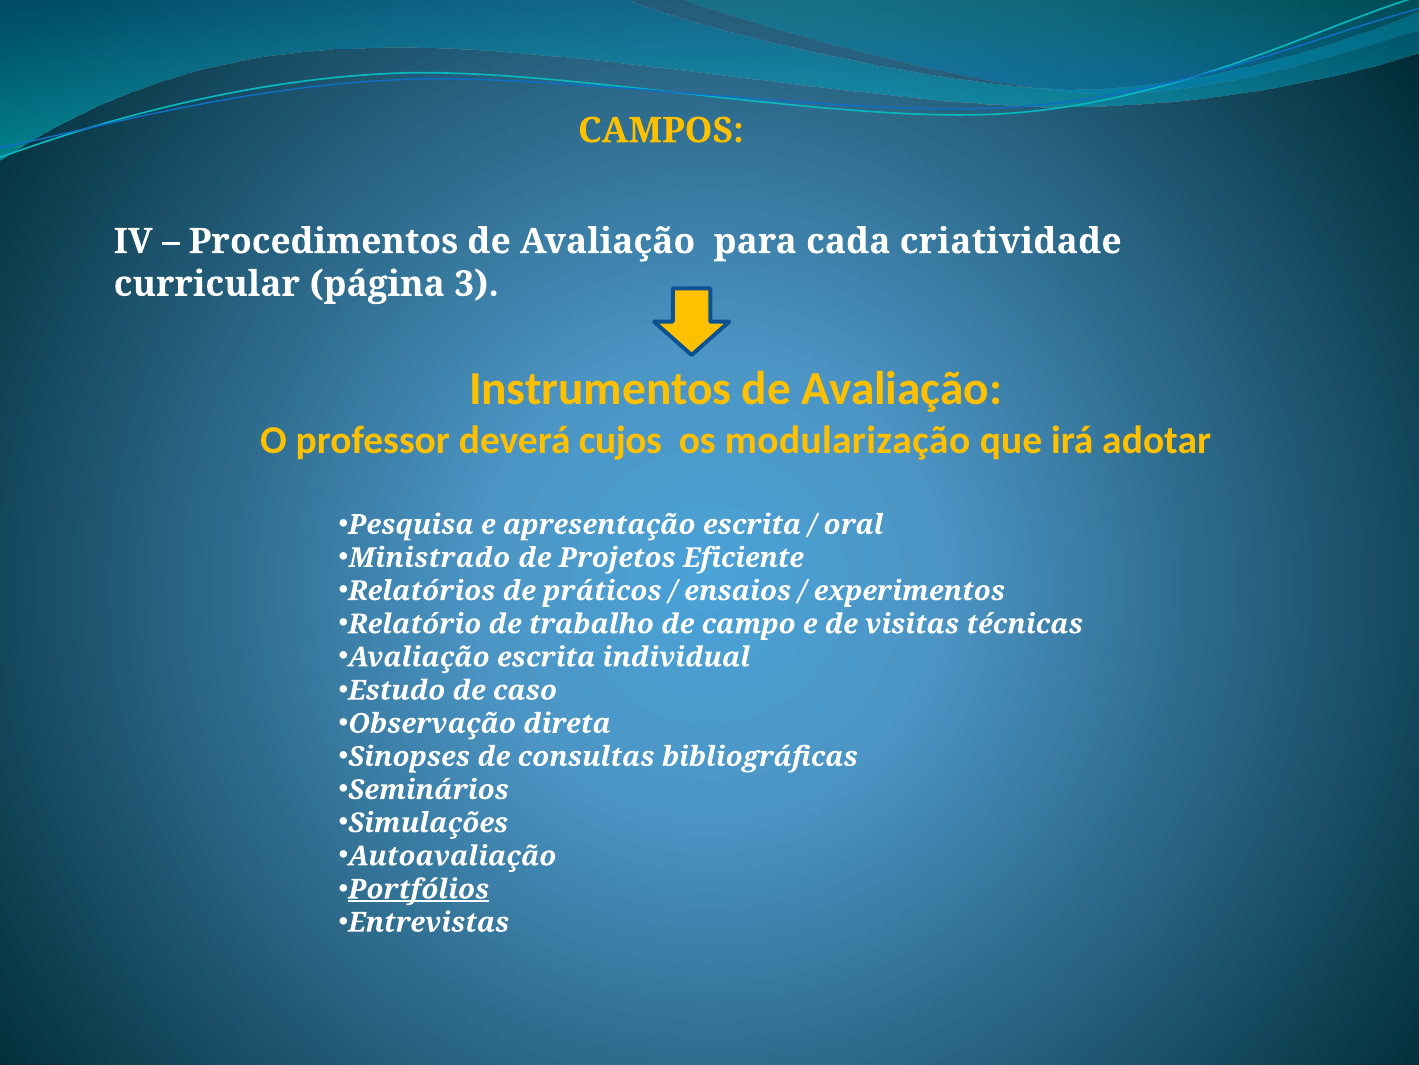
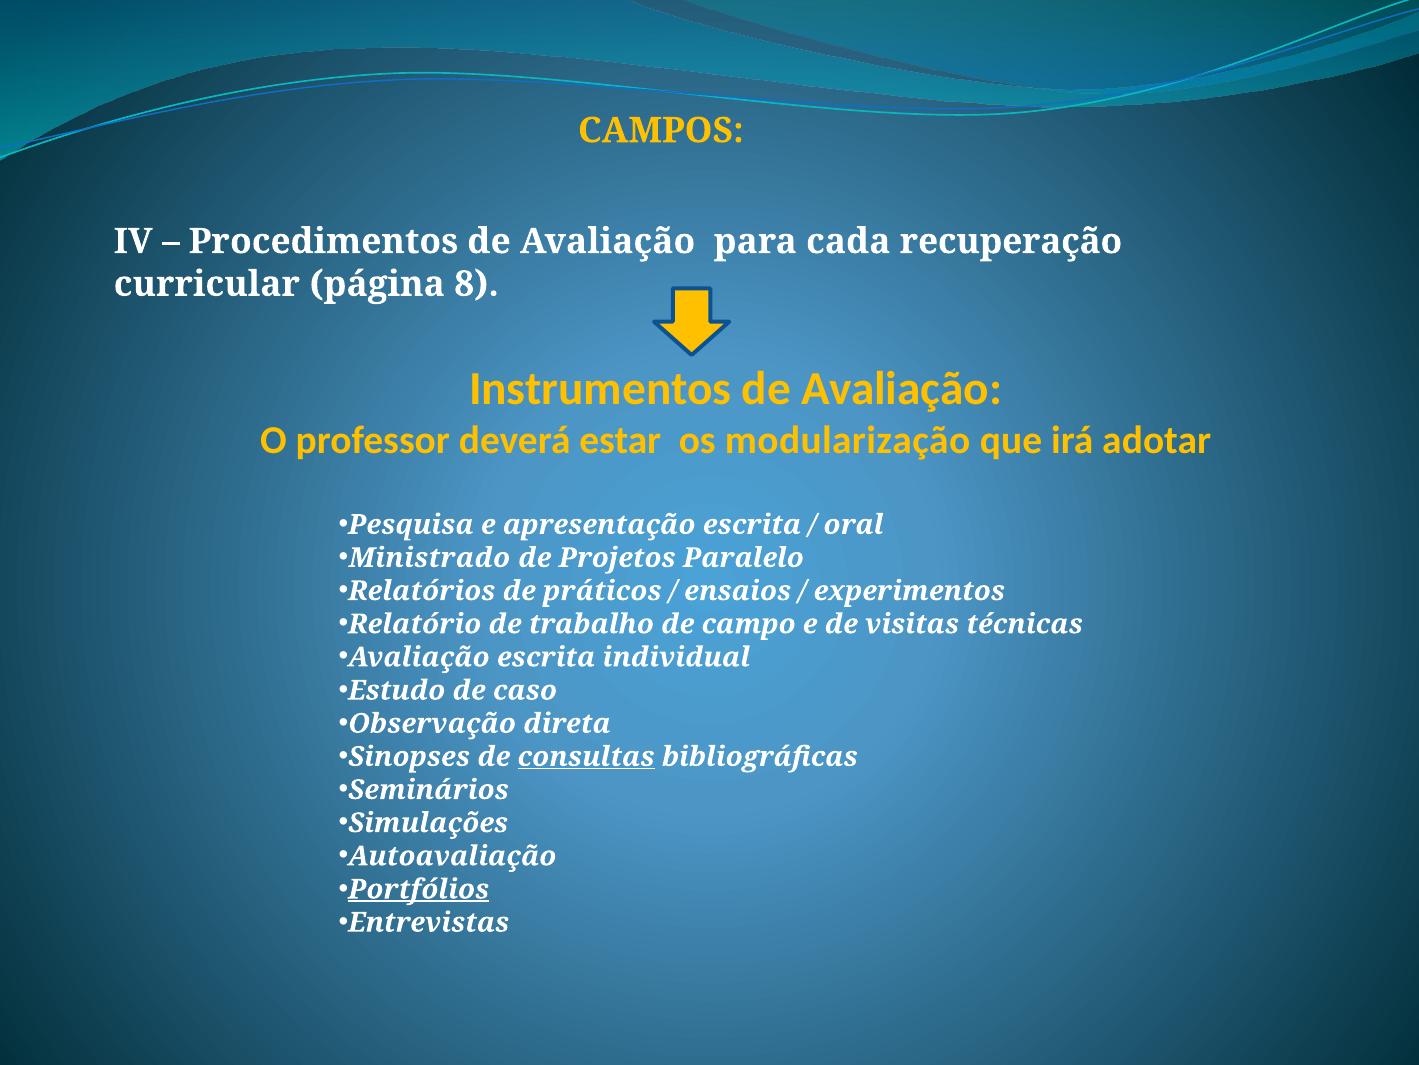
criatividade: criatividade -> recuperação (1011, 241)
3: 3 -> 8 (476, 284)
cujos: cujos -> estar (620, 440)
Eficiente: Eficiente -> Paralelo (743, 557)
consultas underline: none -> present (586, 756)
